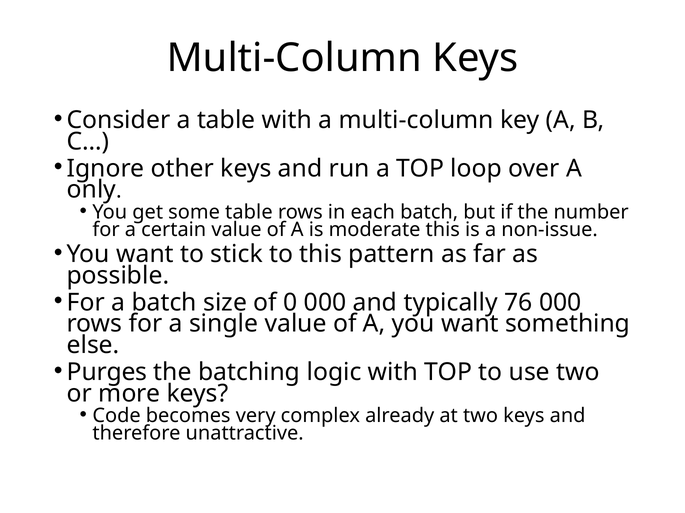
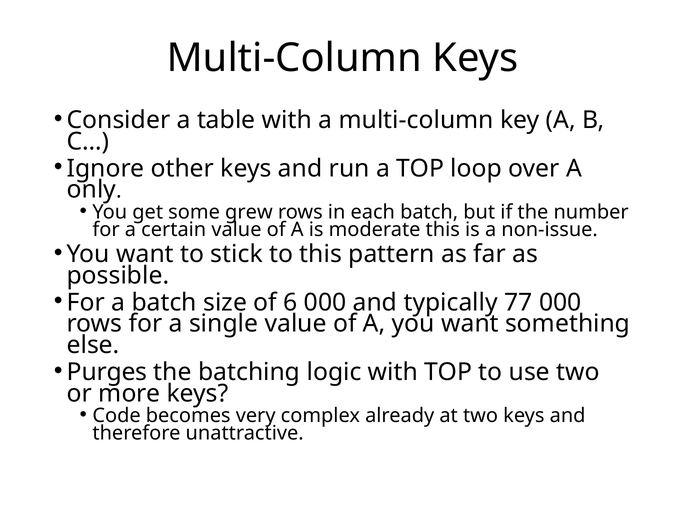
some table: table -> grew (249, 212)
0: 0 -> 6 (290, 303)
76: 76 -> 77 (518, 303)
